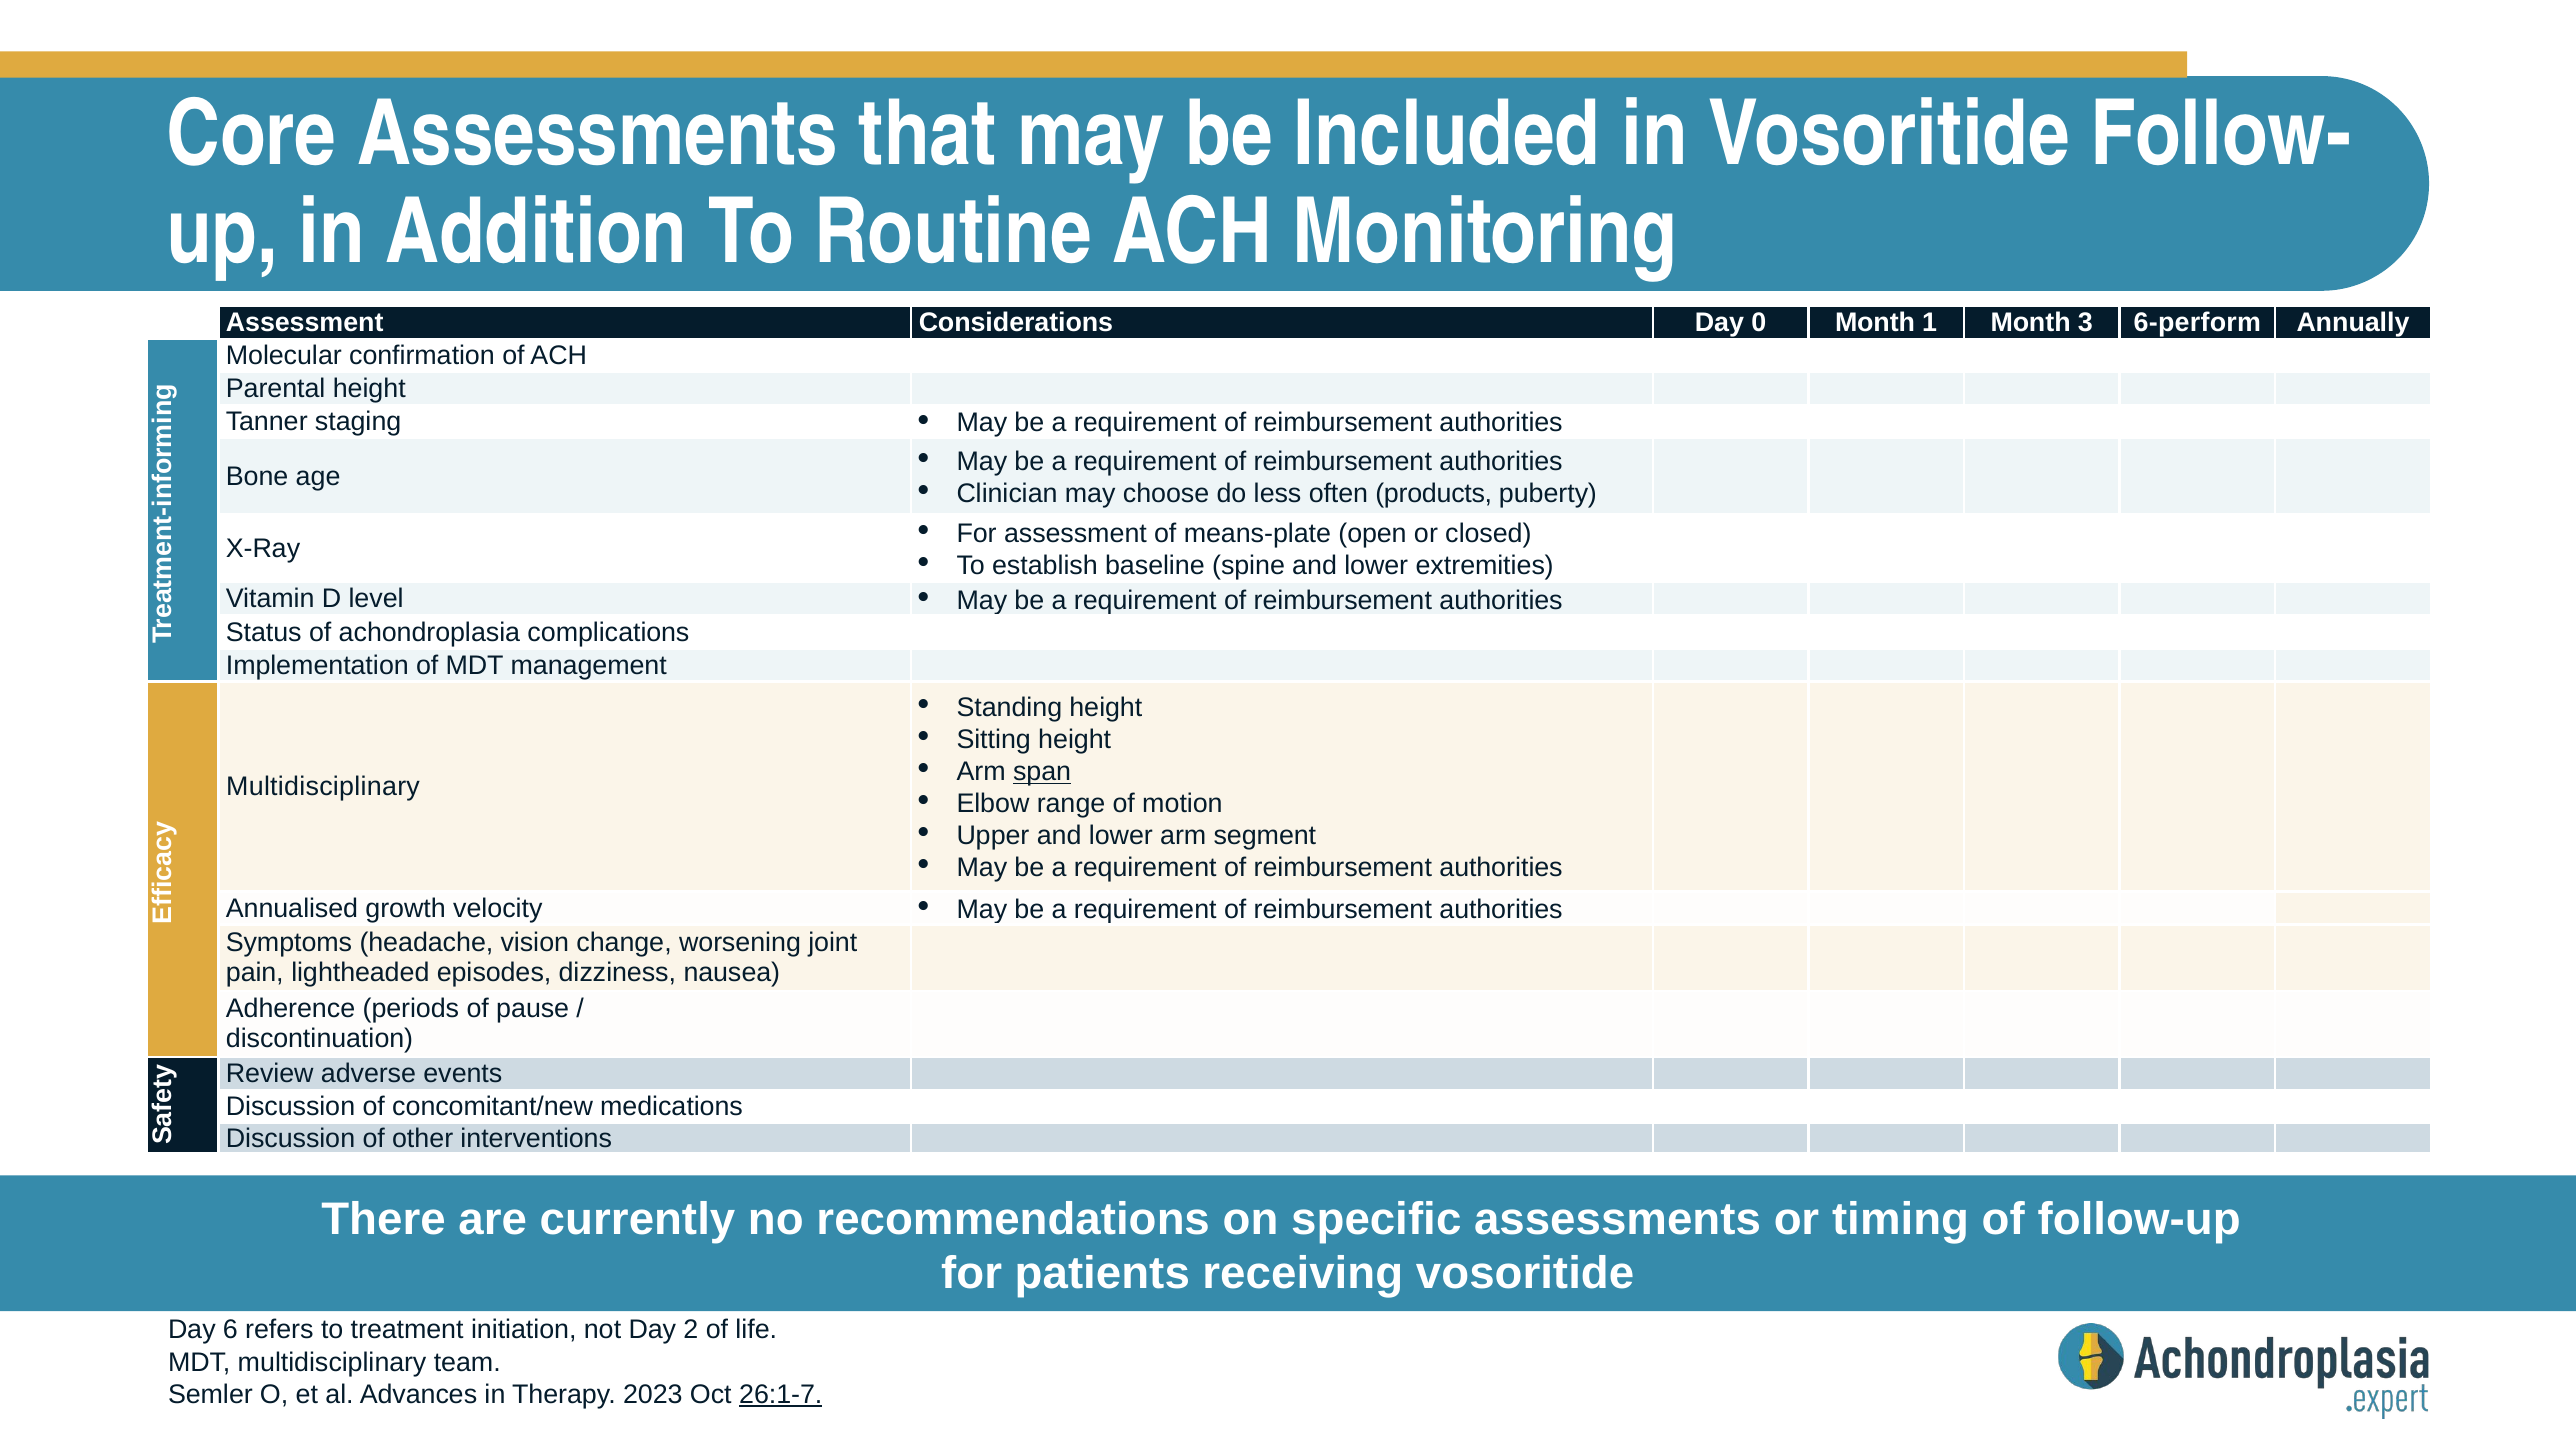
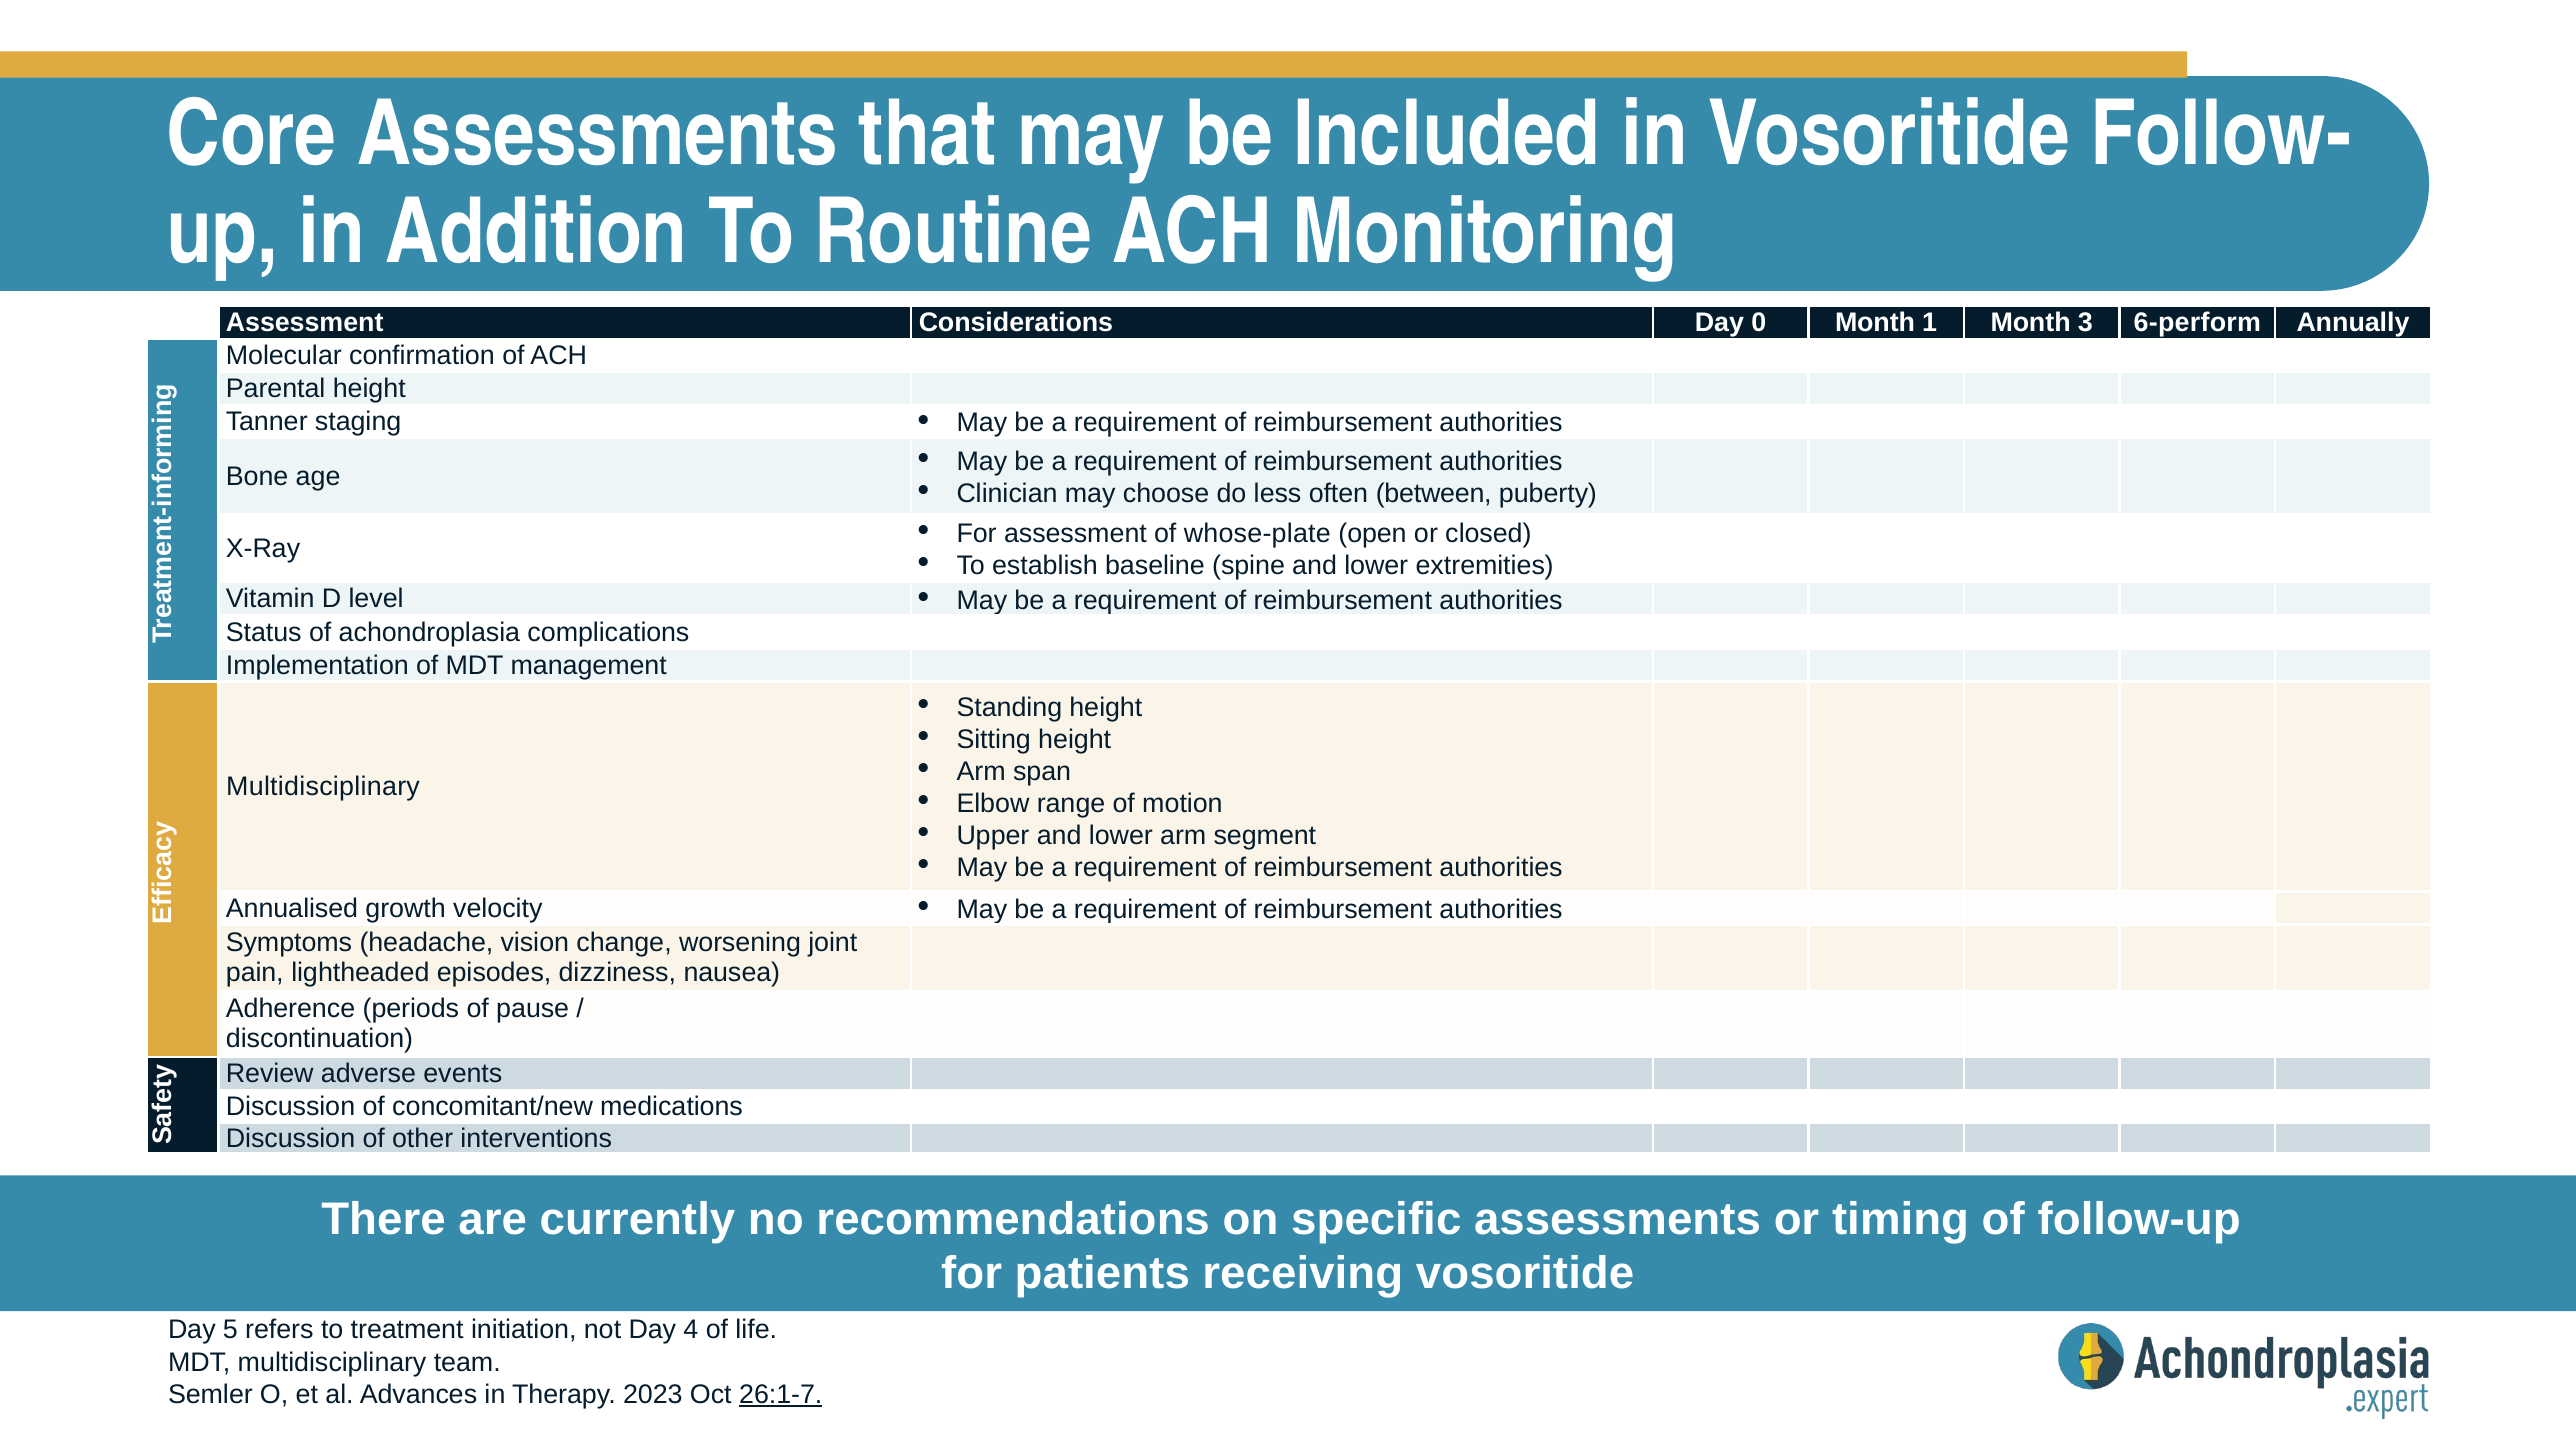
products: products -> between (1434, 493)
means-plate: means-plate -> whose-plate (1257, 533)
span underline: present -> none (1042, 772)
6: 6 -> 5 (230, 1330)
2: 2 -> 4 (691, 1330)
